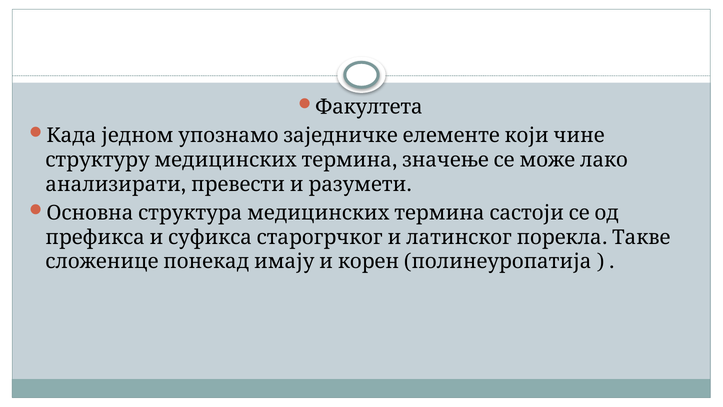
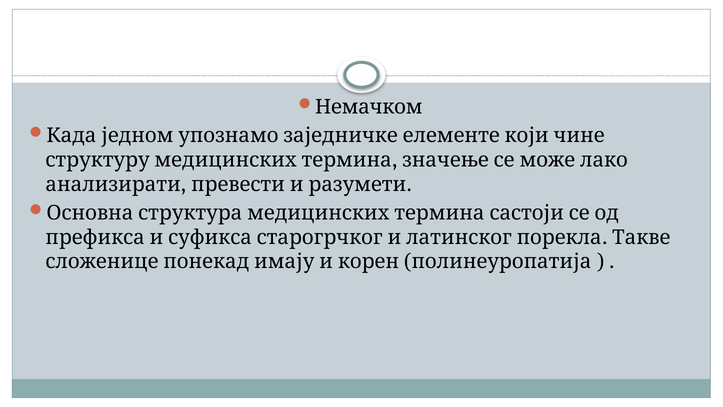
Факултета: Факултета -> Немачком (369, 107)
